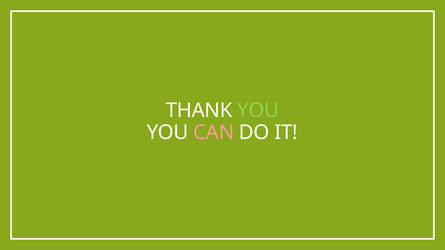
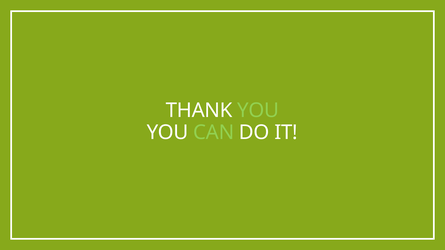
CAN colour: pink -> light green (214, 133)
